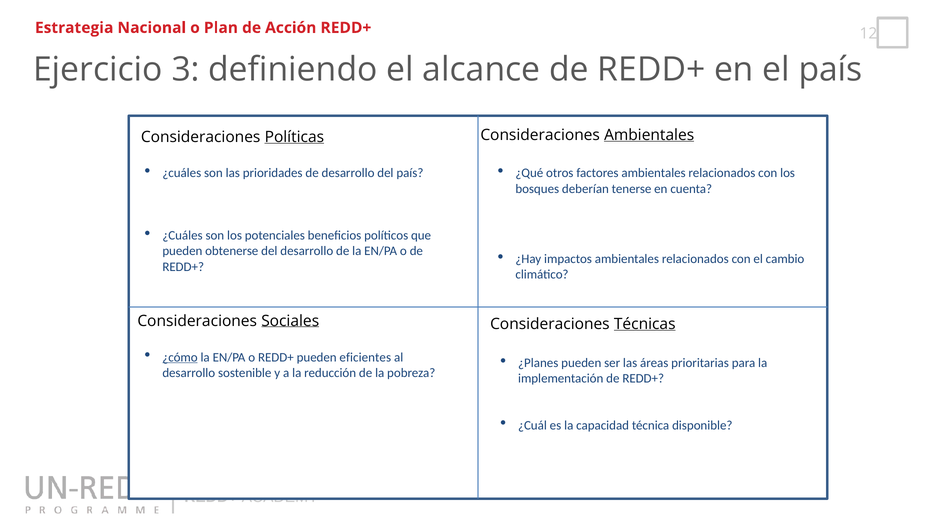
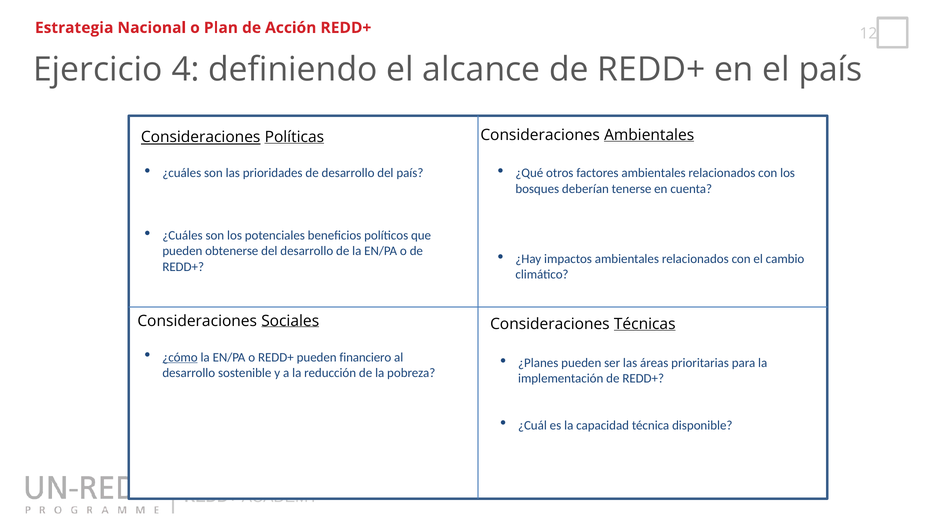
3: 3 -> 4 (186, 69)
Consideraciones underline: none -> present (201, 137)
eficientes: eficientes -> financiero (365, 357)
